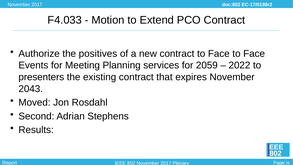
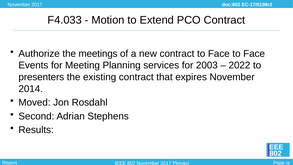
positives: positives -> meetings (98, 54)
2059: 2059 -> 2003 (207, 65)
2043: 2043 -> 2014 (31, 89)
